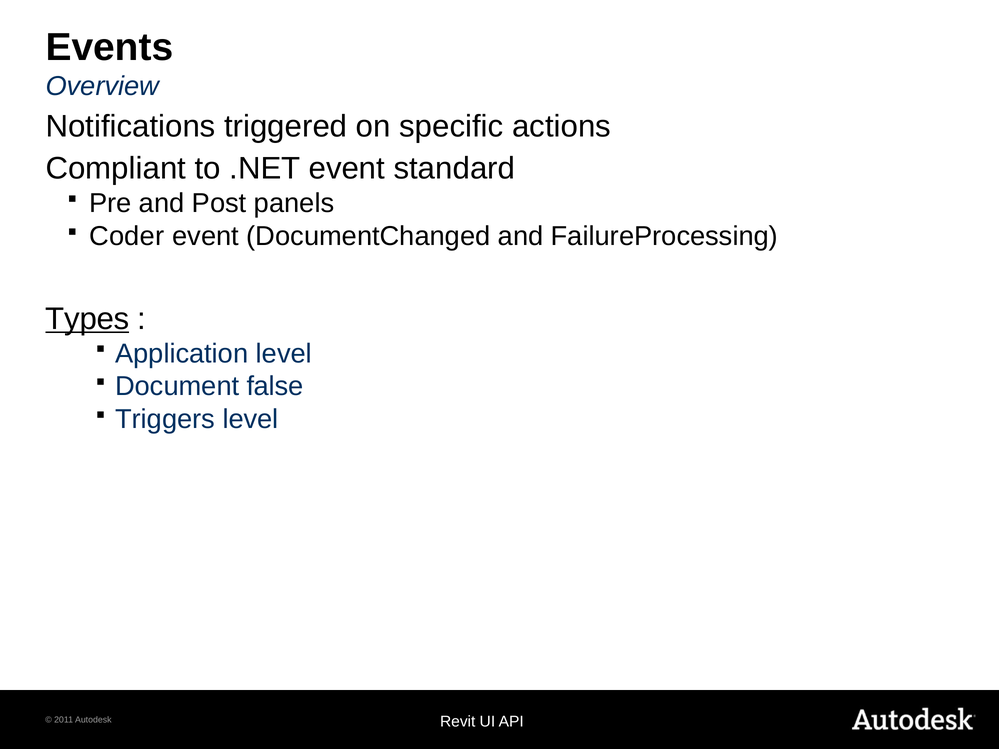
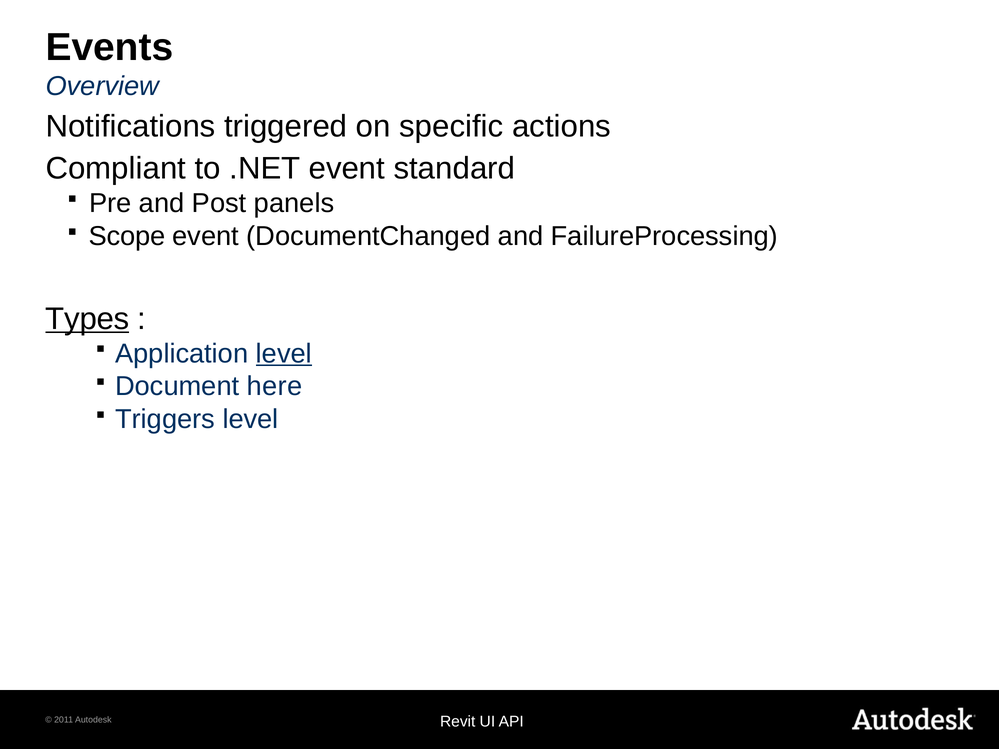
Coder: Coder -> Scope (127, 236)
level underline: none -> present (284, 354)
false: false -> here (275, 386)
